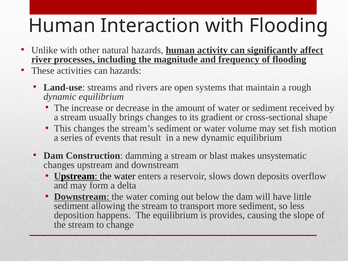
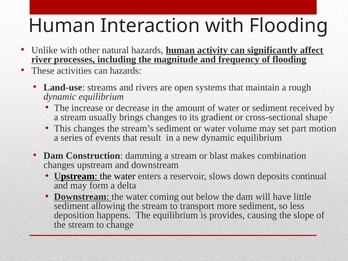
fish: fish -> part (299, 128)
unsystematic: unsystematic -> combination (282, 156)
overflow: overflow -> continual (309, 176)
